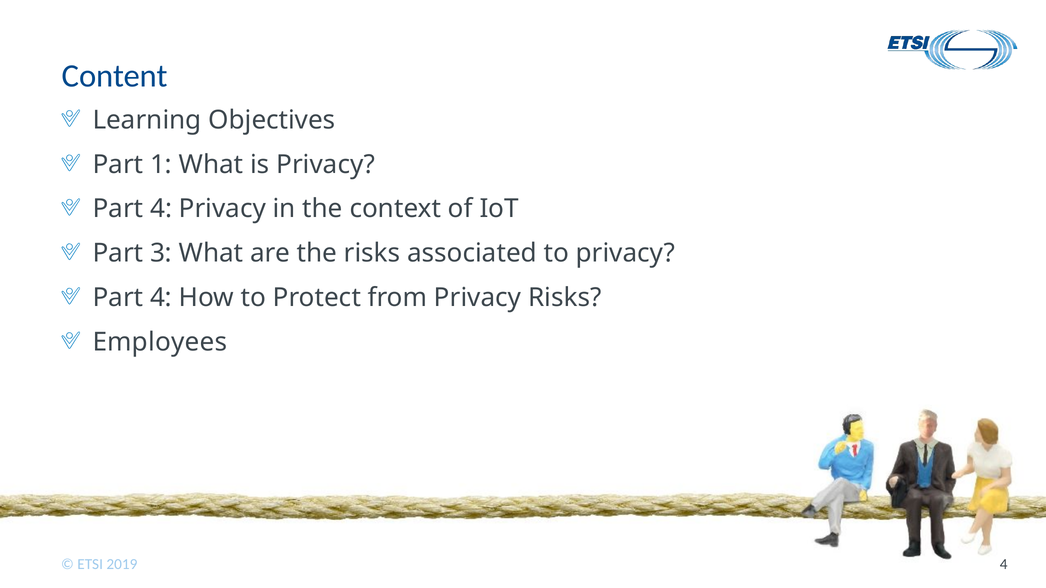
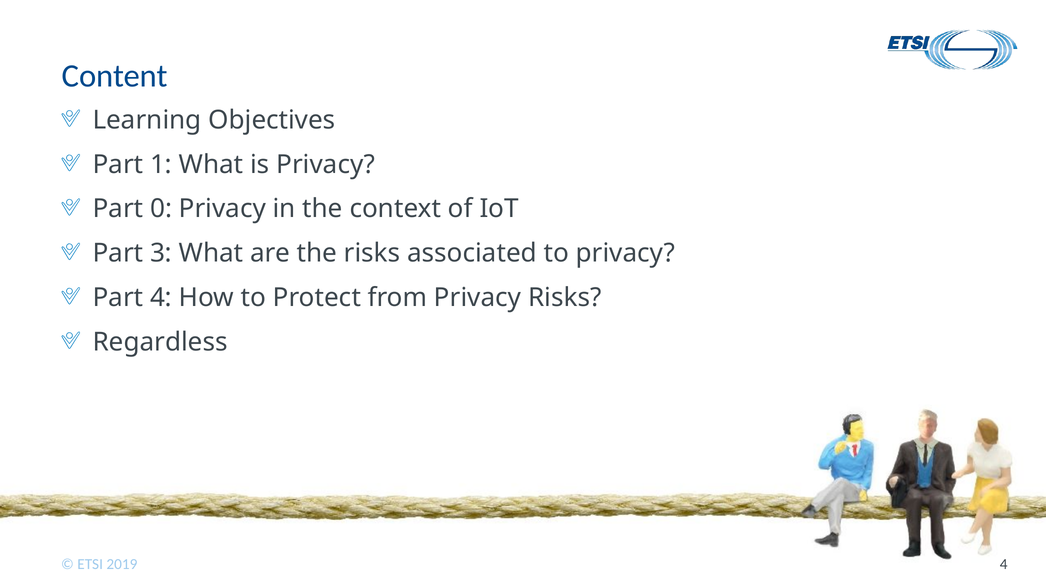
4: 4 -> 0 (161, 209)
Employees: Employees -> Regardless (160, 342)
